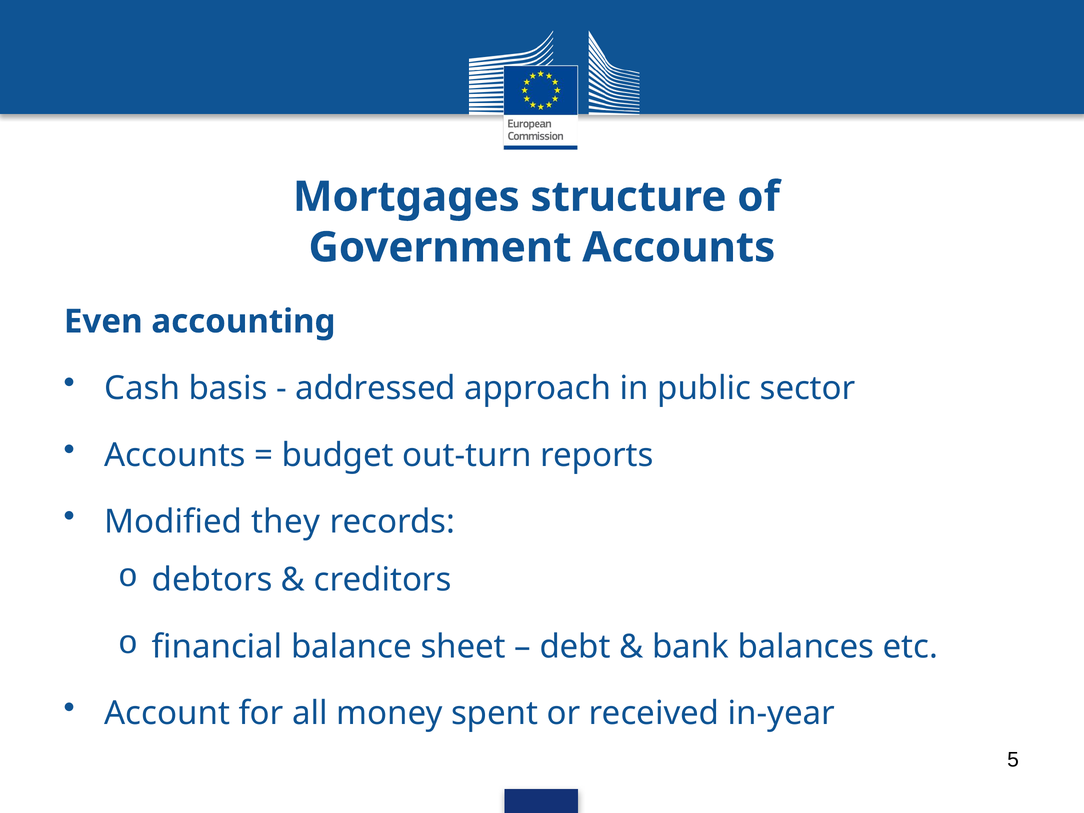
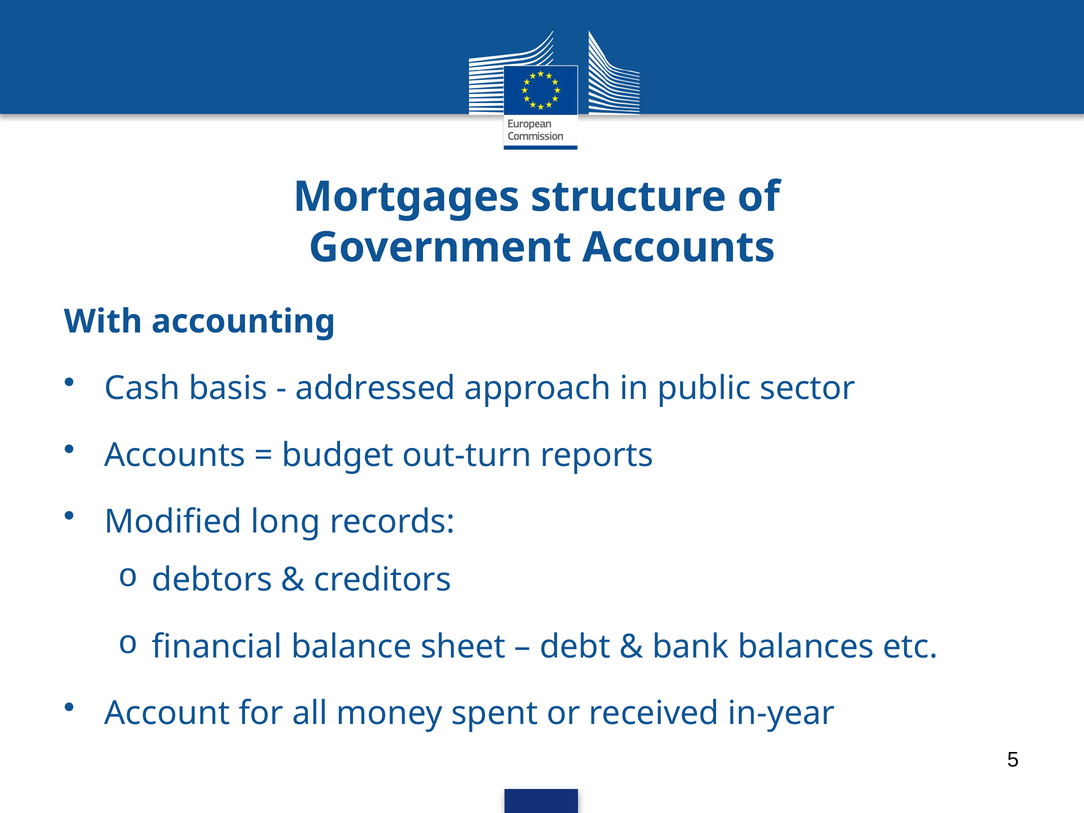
Even: Even -> With (103, 321)
they: they -> long (286, 522)
